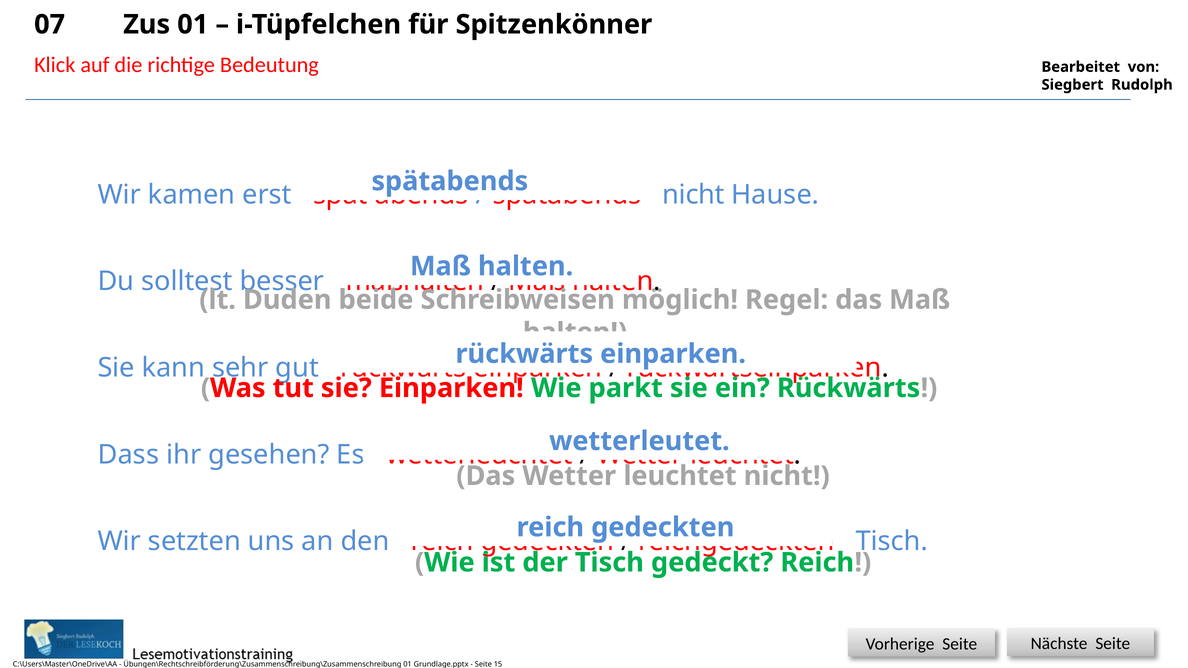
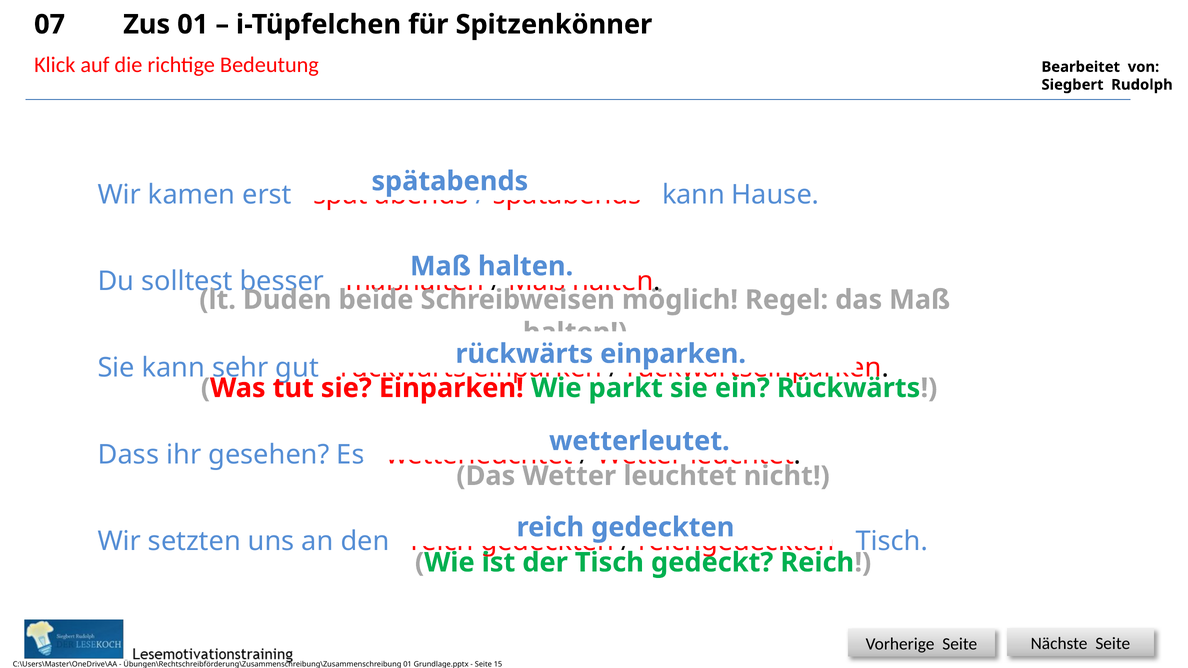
nicht: nicht -> kann (694, 195)
